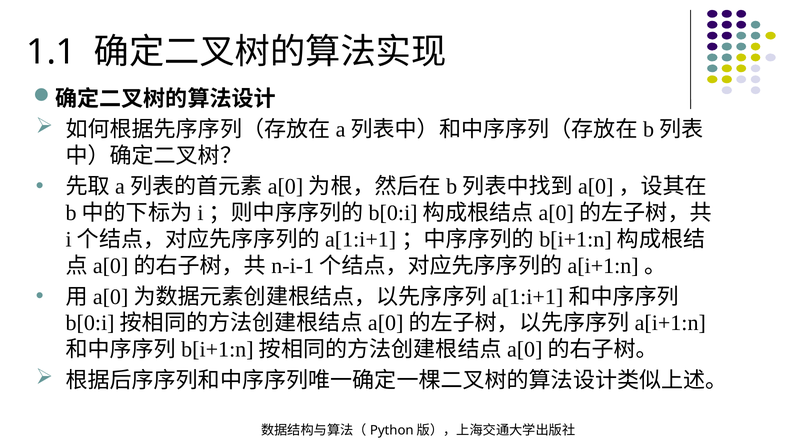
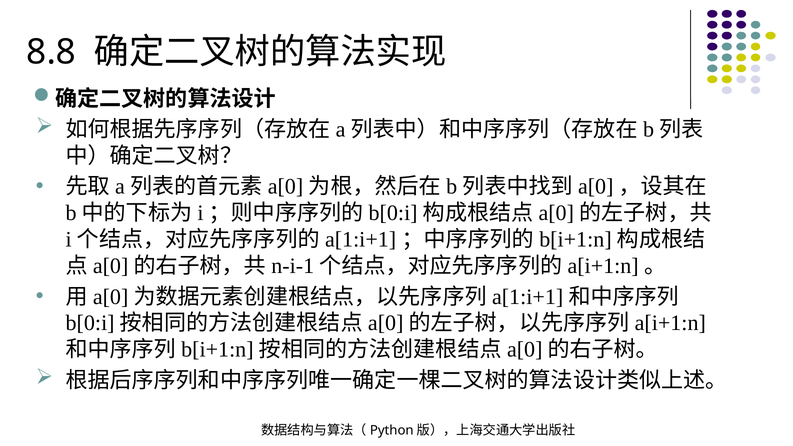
1.1: 1.1 -> 8.8 (51, 52)
